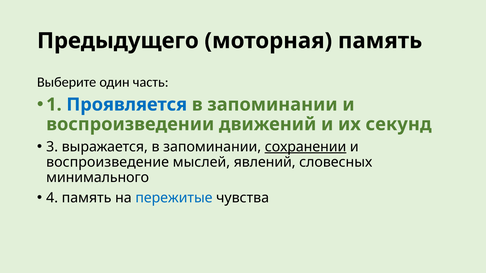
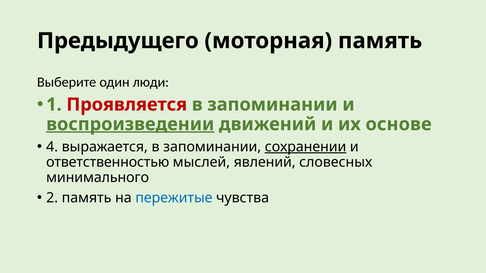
часть: часть -> люди (151, 82)
Проявляется colour: blue -> red (127, 105)
воспроизведении underline: none -> present (130, 124)
секунд: секунд -> основе (399, 124)
3: 3 -> 4 (52, 147)
воспроизведение: воспроизведение -> ответственностью (108, 162)
4: 4 -> 2 (52, 198)
